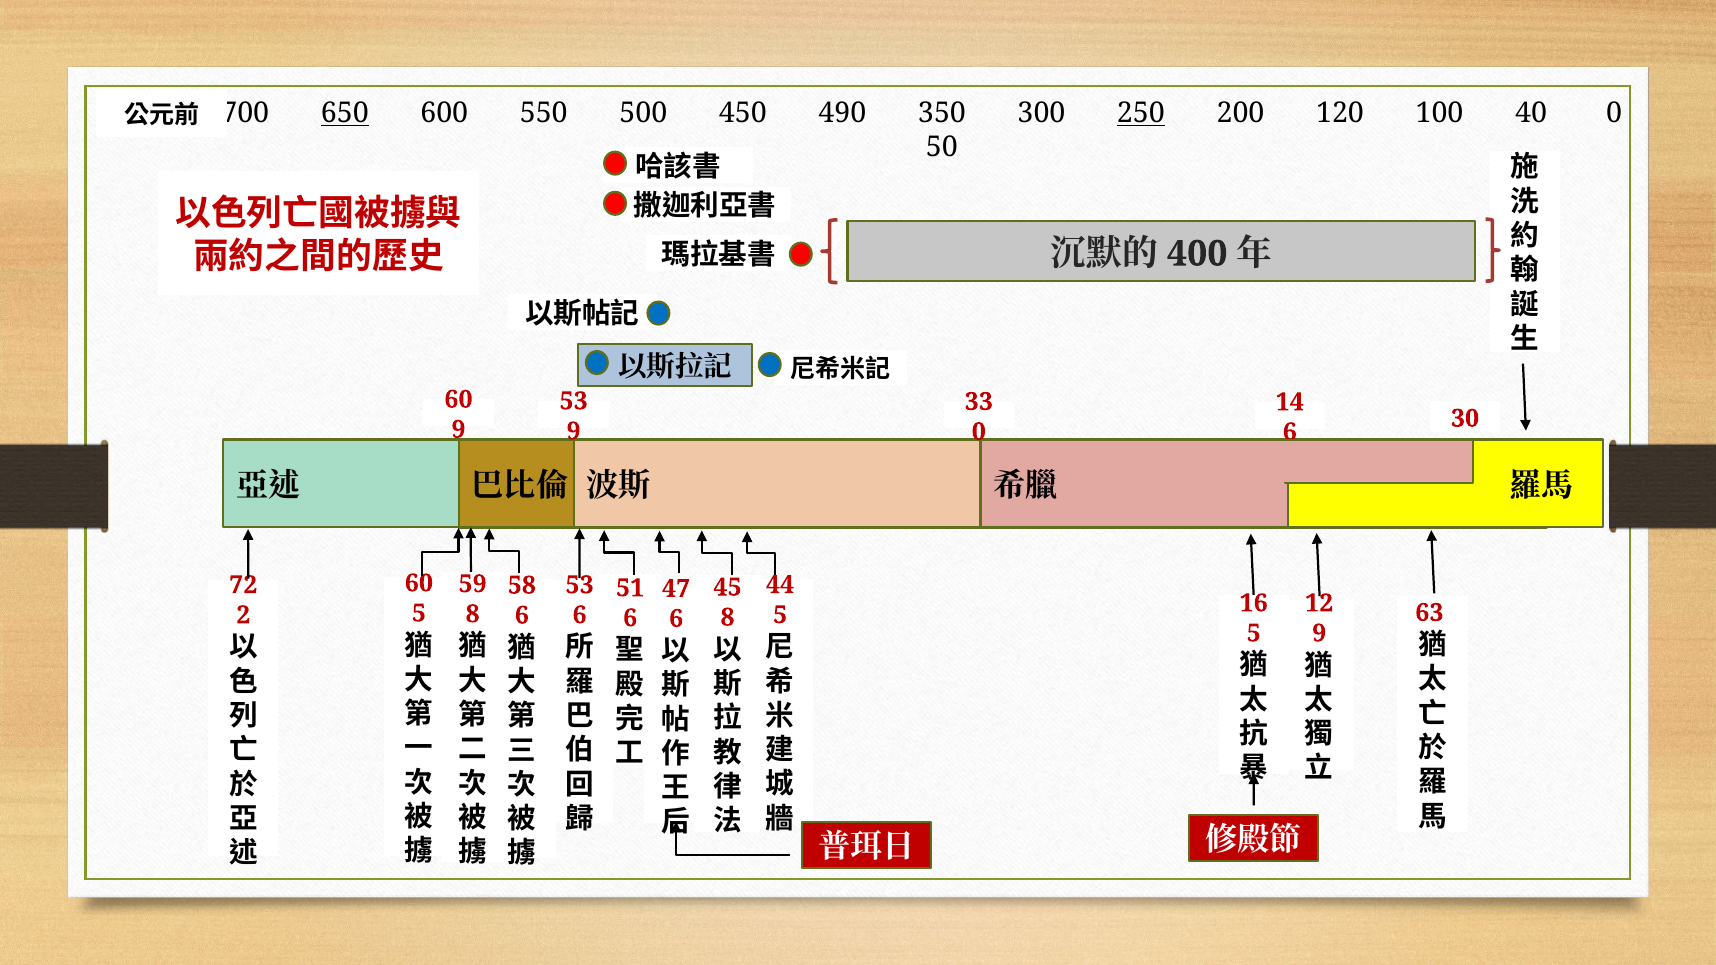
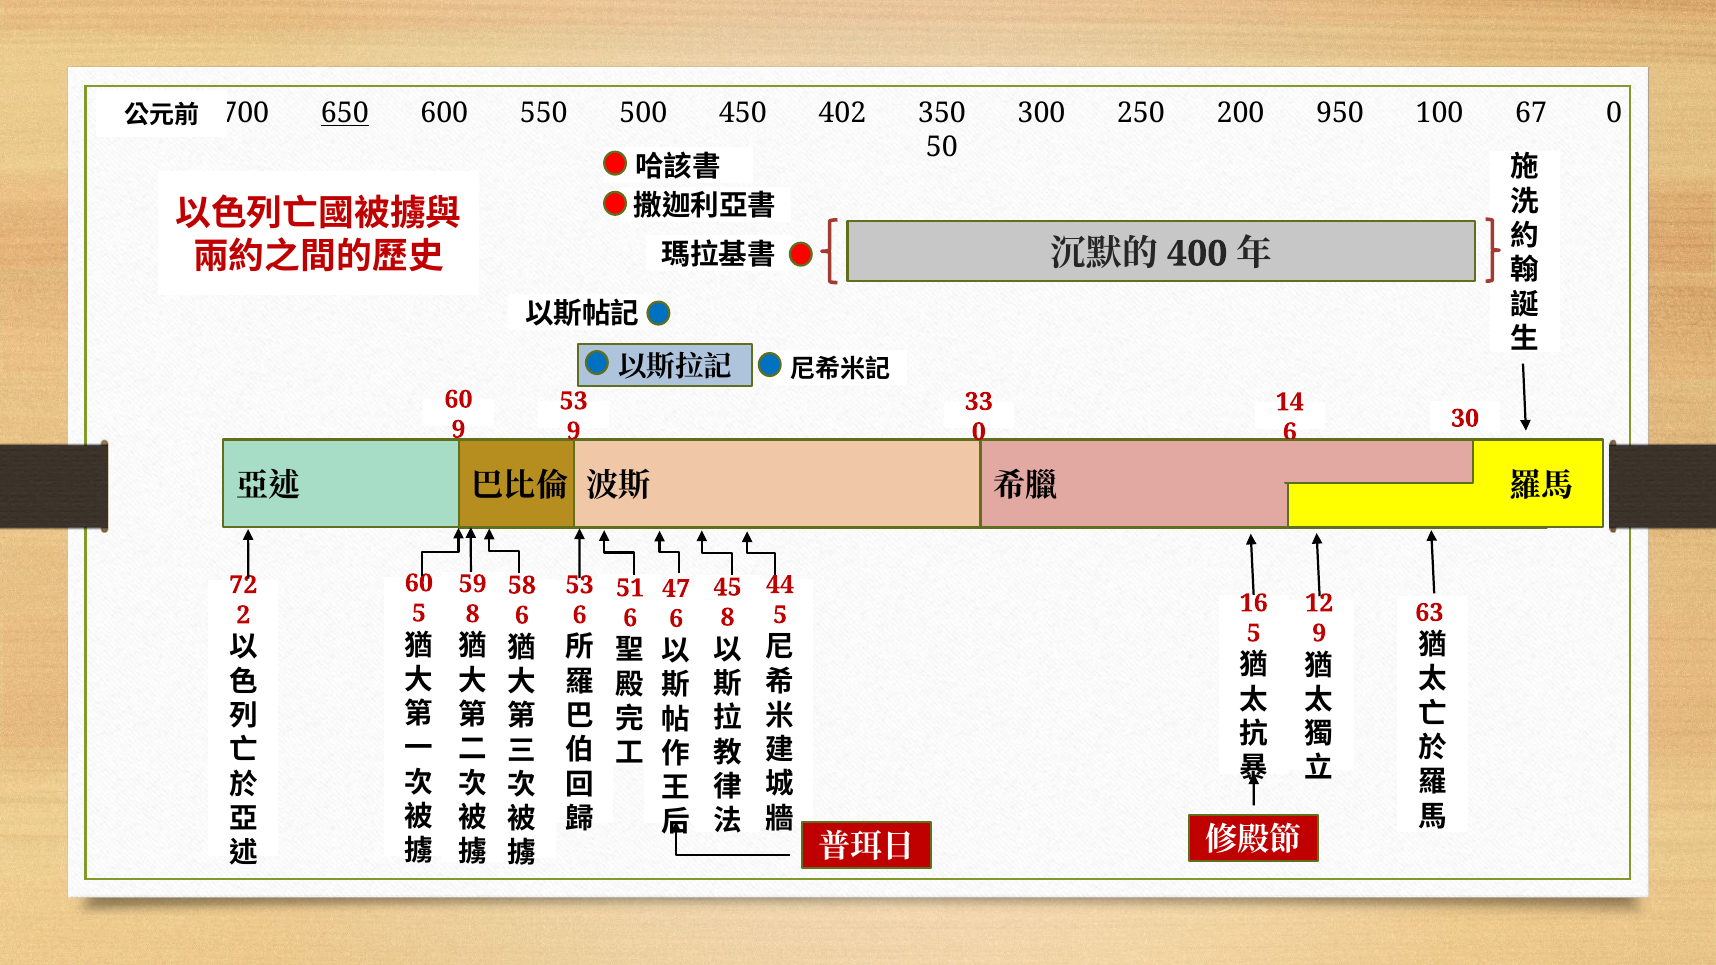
490: 490 -> 402 (842, 113)
250 underline: present -> none (1141, 113)
120: 120 -> 950 (1340, 113)
40: 40 -> 67 (1531, 113)
